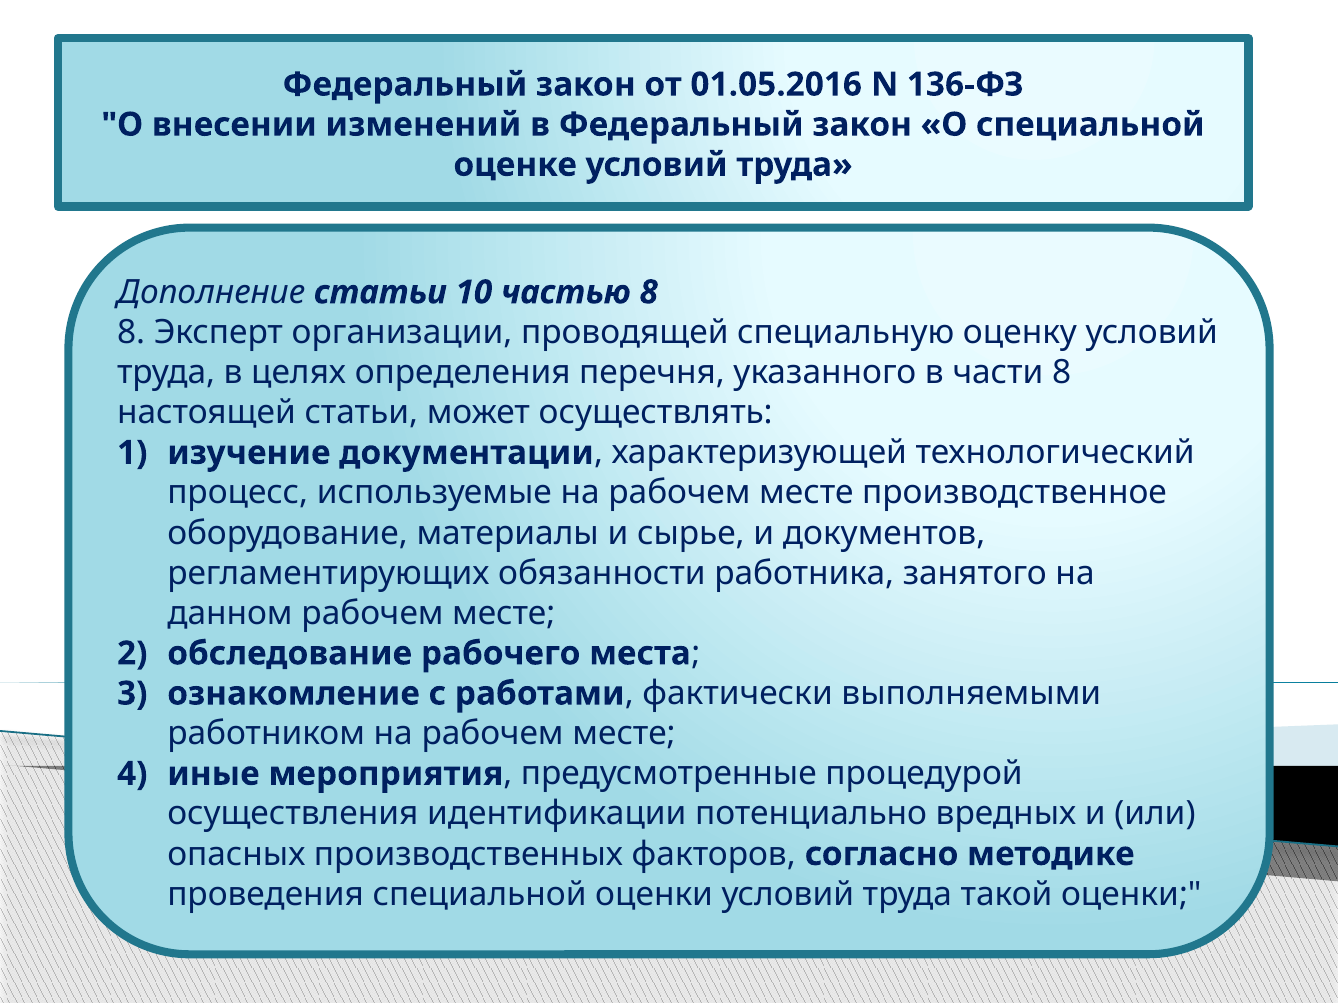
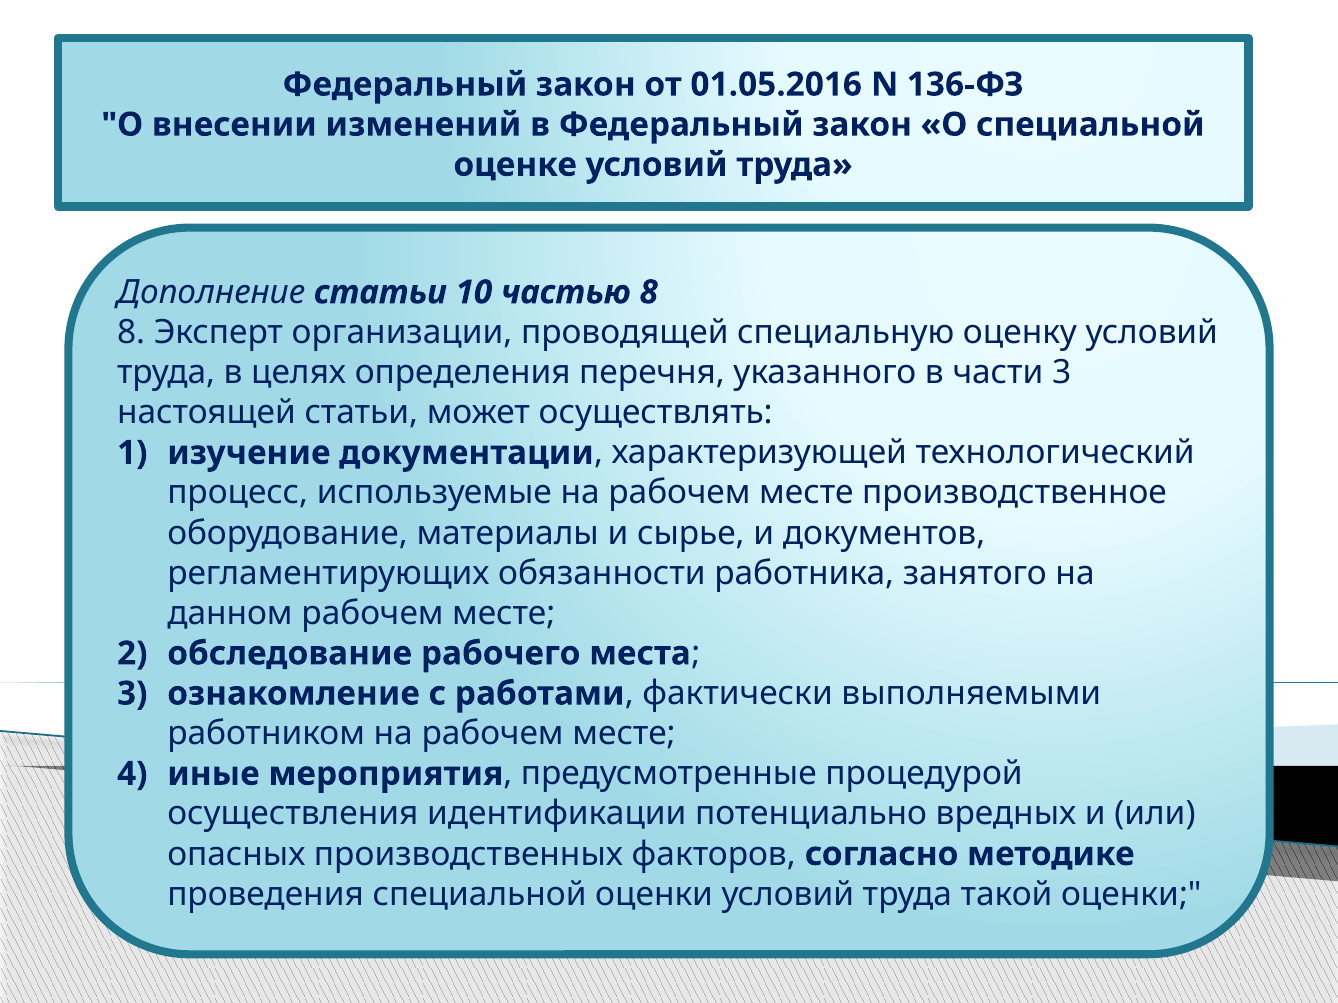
части 8: 8 -> 3 (1062, 373)
